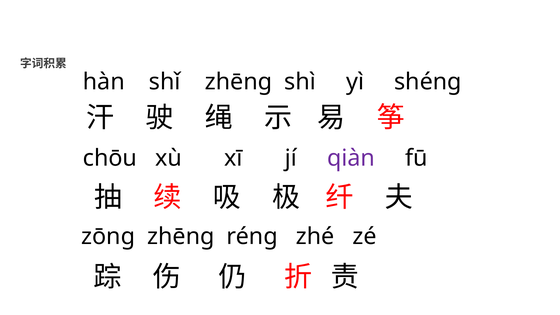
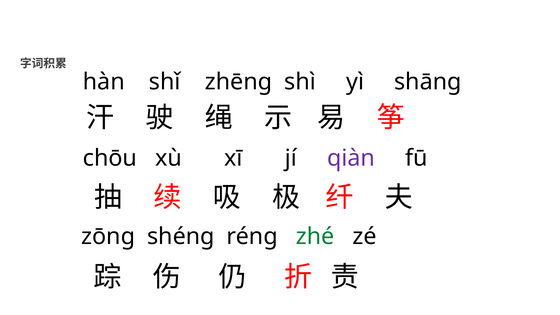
shéng: shéng -> shāng (428, 82)
zōng zhēng: zhēng -> shéng (181, 236)
zhé colour: black -> green (315, 236)
